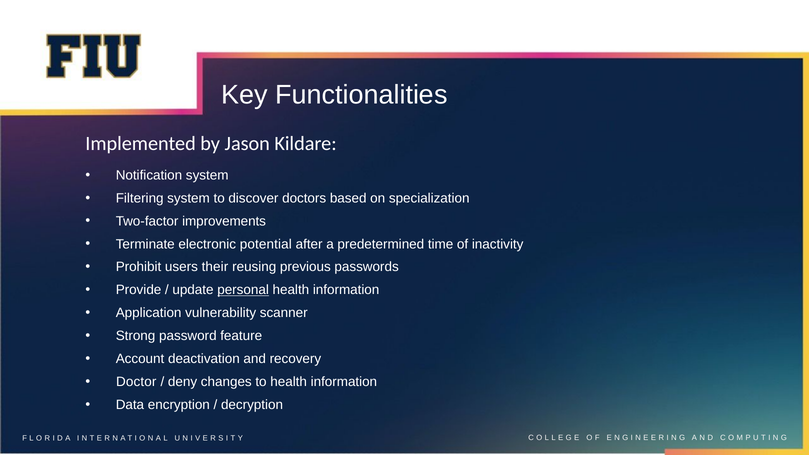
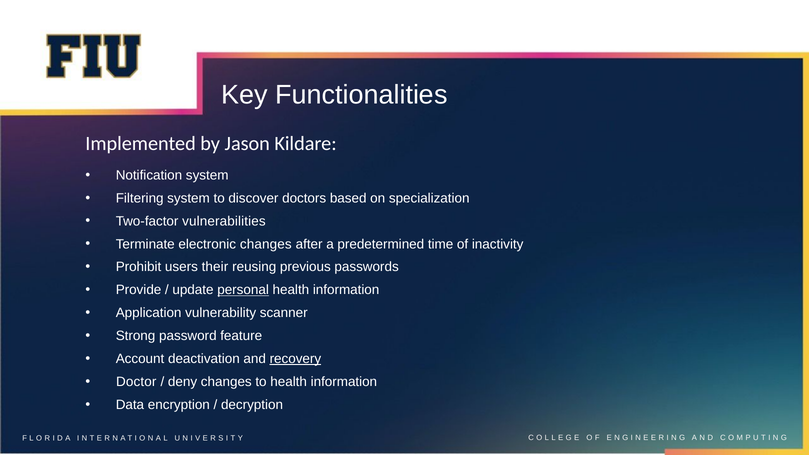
improvements: improvements -> vulnerabilities (224, 221)
electronic potential: potential -> changes (266, 244)
recovery underline: none -> present (295, 359)
